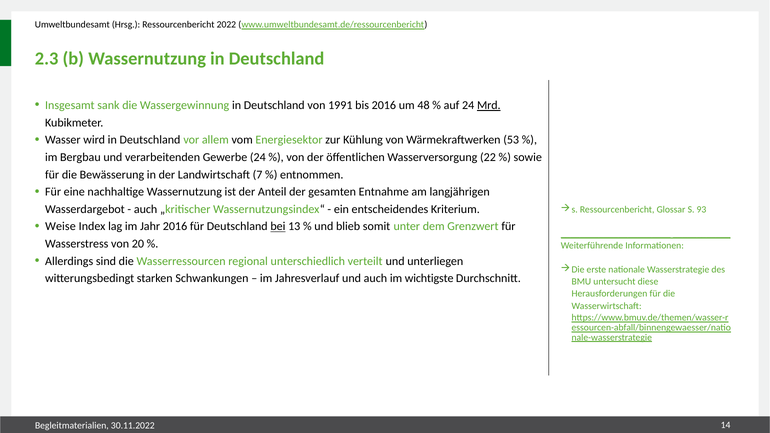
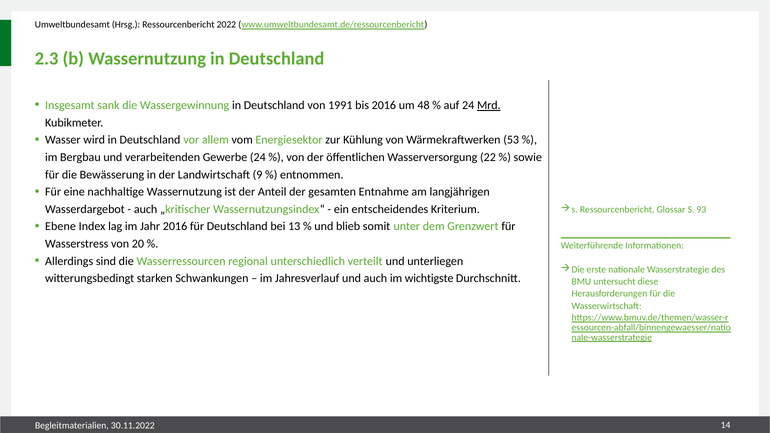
7: 7 -> 9 (258, 175)
Weise: Weise -> Ebene (60, 227)
bei underline: present -> none (278, 227)
